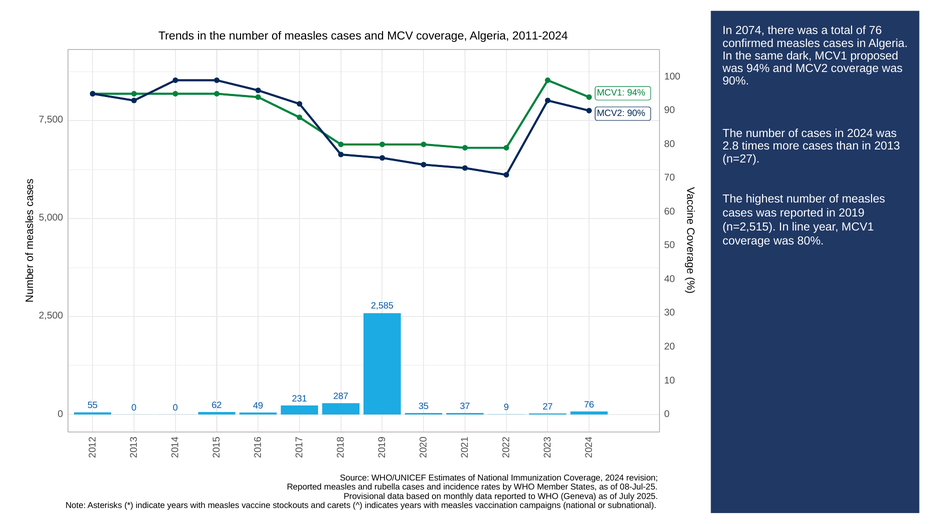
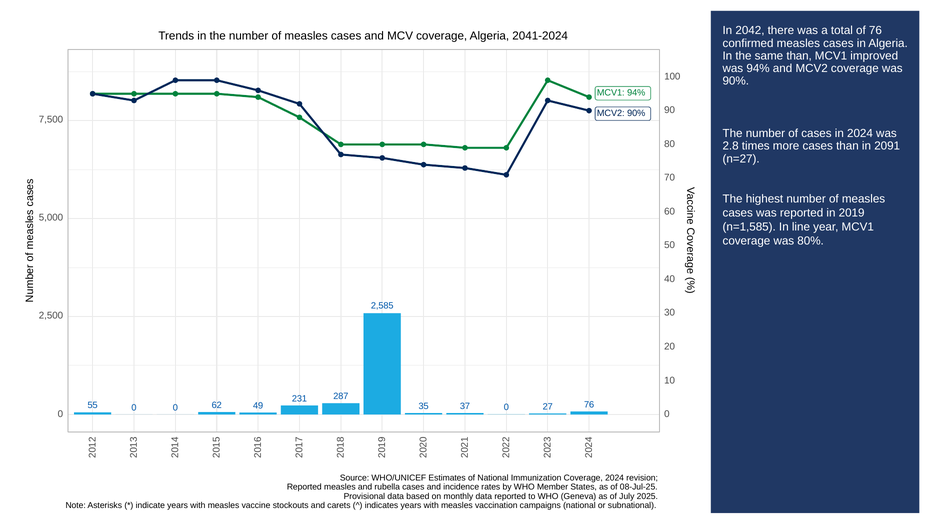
2074: 2074 -> 2042 (750, 31)
2011-2024: 2011-2024 -> 2041-2024 (540, 36)
same dark: dark -> than (799, 56)
proposed: proposed -> improved (874, 56)
2013: 2013 -> 2091 (887, 146)
n=2,515: n=2,515 -> n=1,585 (749, 227)
37 9: 9 -> 0 (506, 407)
